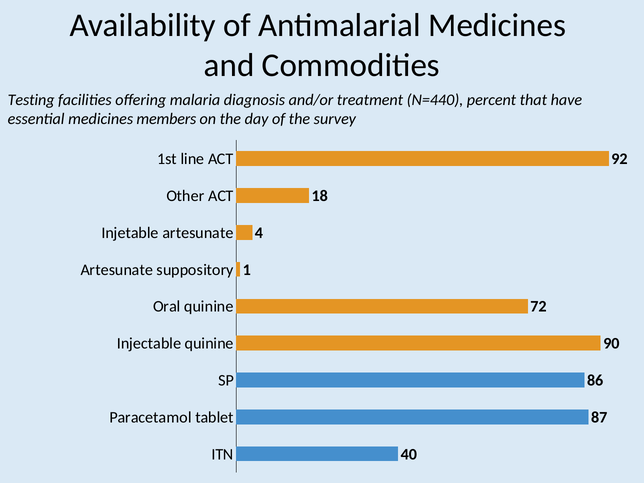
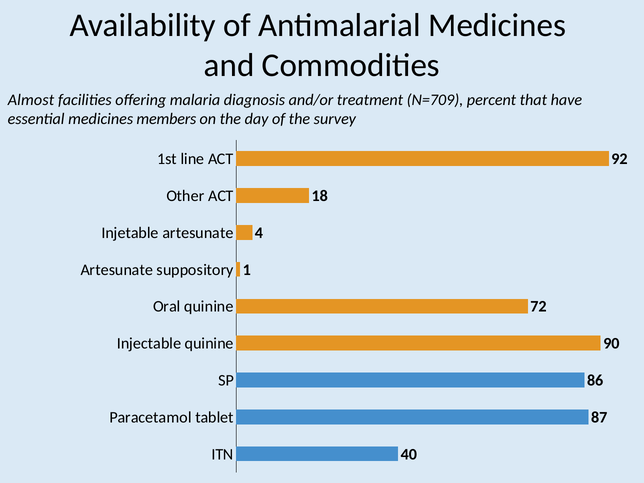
Testing: Testing -> Almost (31, 100)
N=440: N=440 -> N=709 (435, 100)
